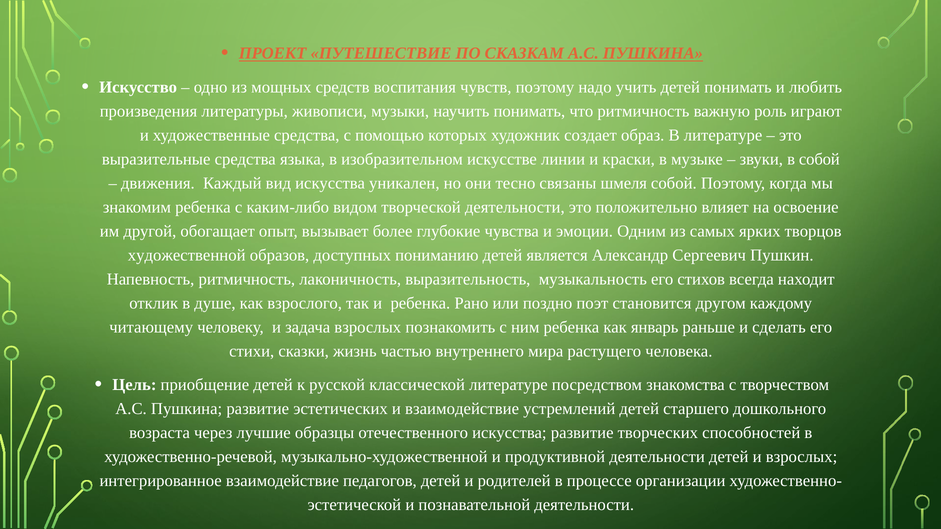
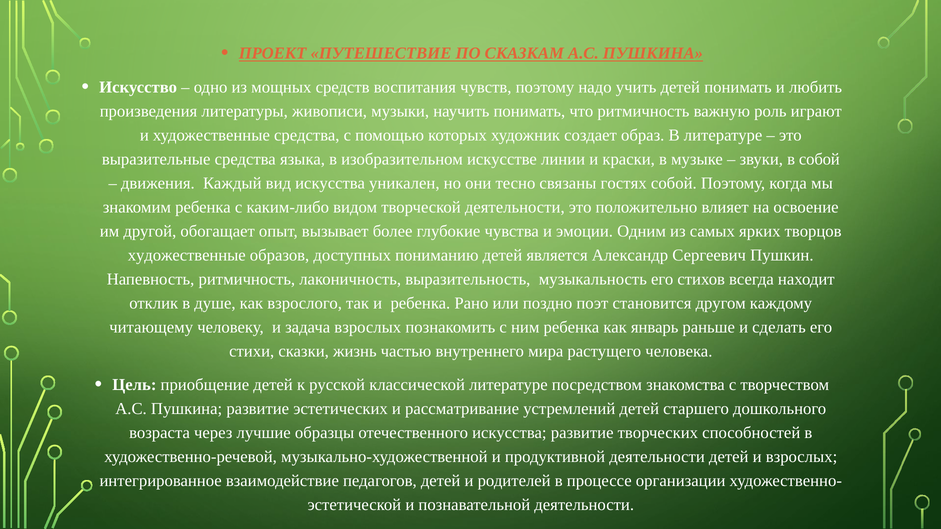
шмеля: шмеля -> гостях (624, 183)
художественной: художественной -> художественные (187, 255)
и взаимодействие: взаимодействие -> рассматривание (462, 409)
